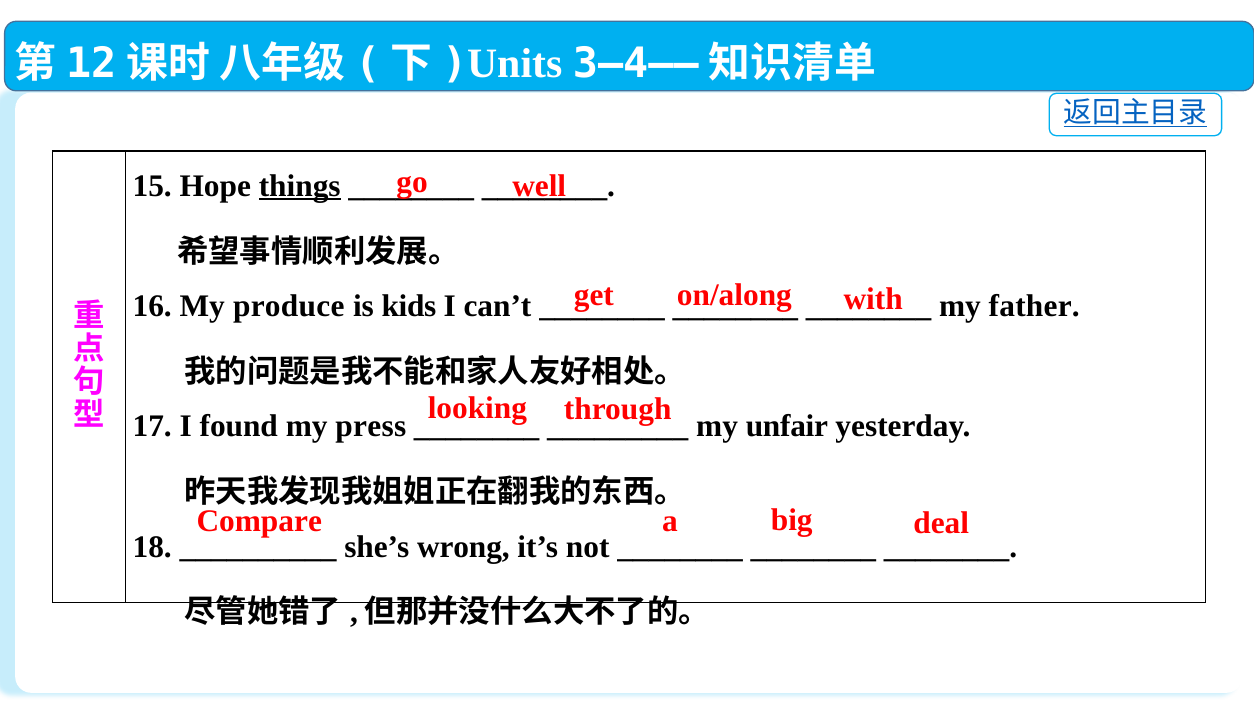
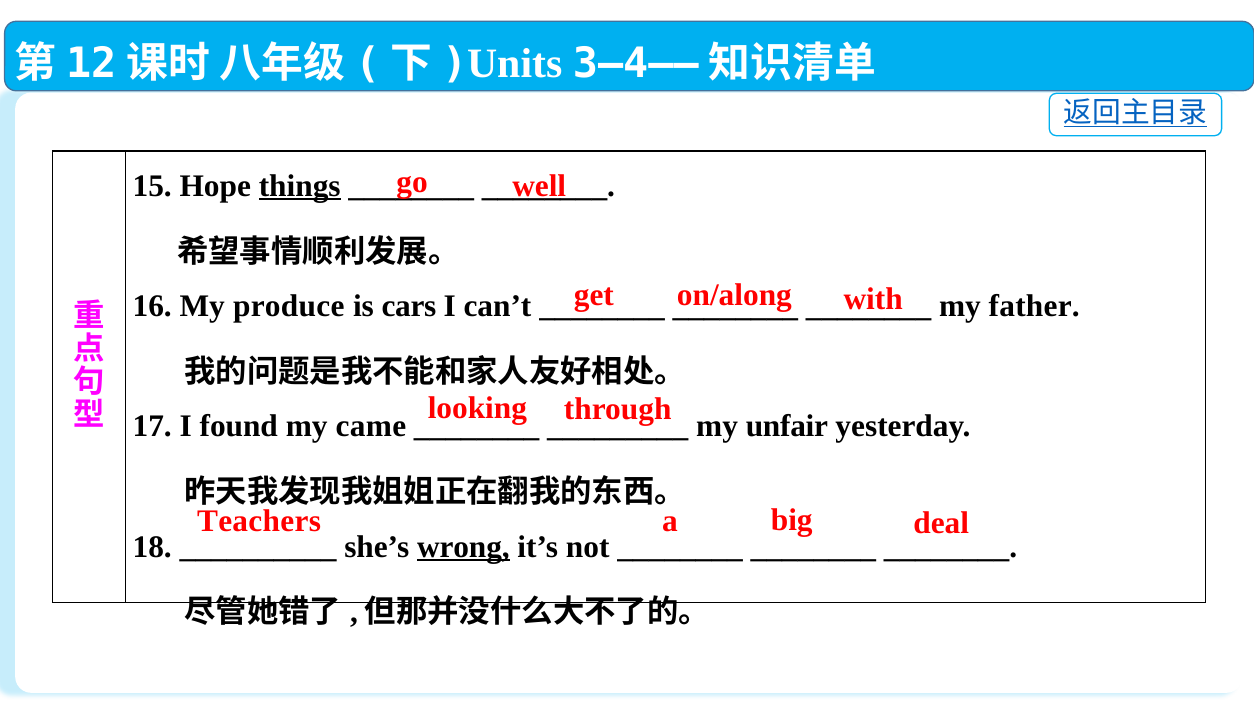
kids: kids -> cars (409, 306)
press: press -> came (371, 426)
Compare: Compare -> Teachers (259, 521)
wrong underline: none -> present (463, 546)
